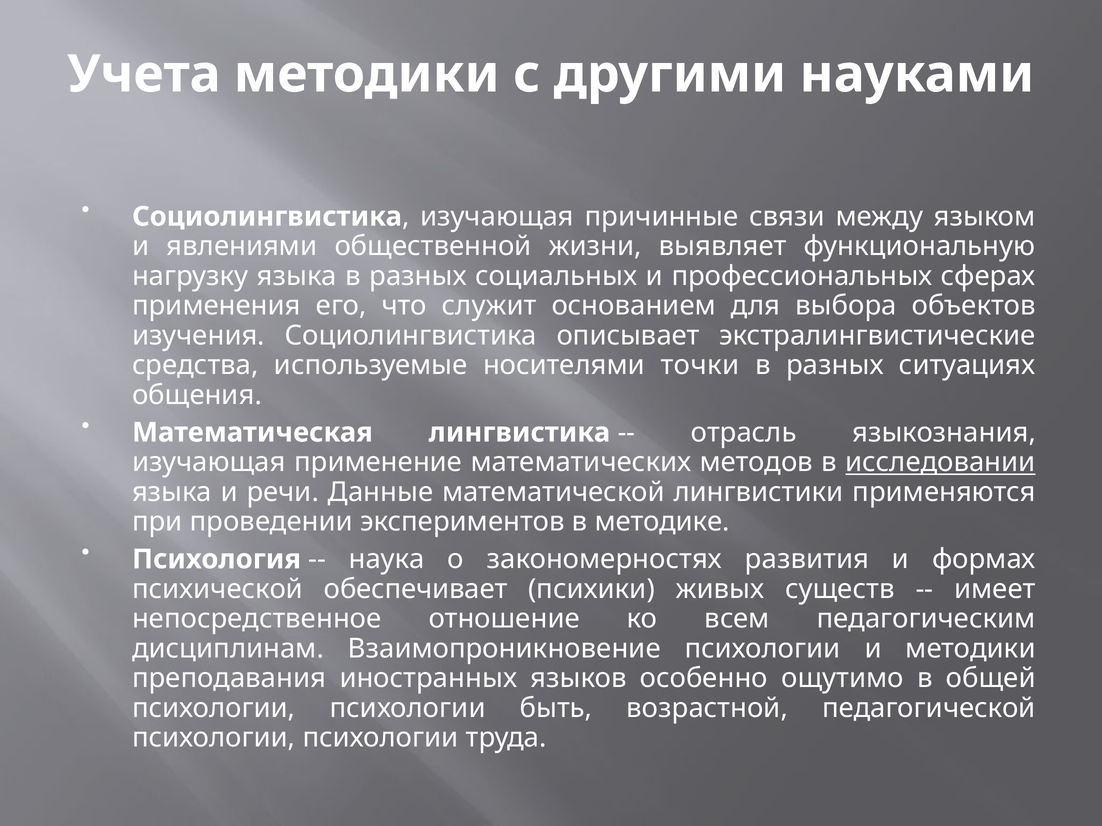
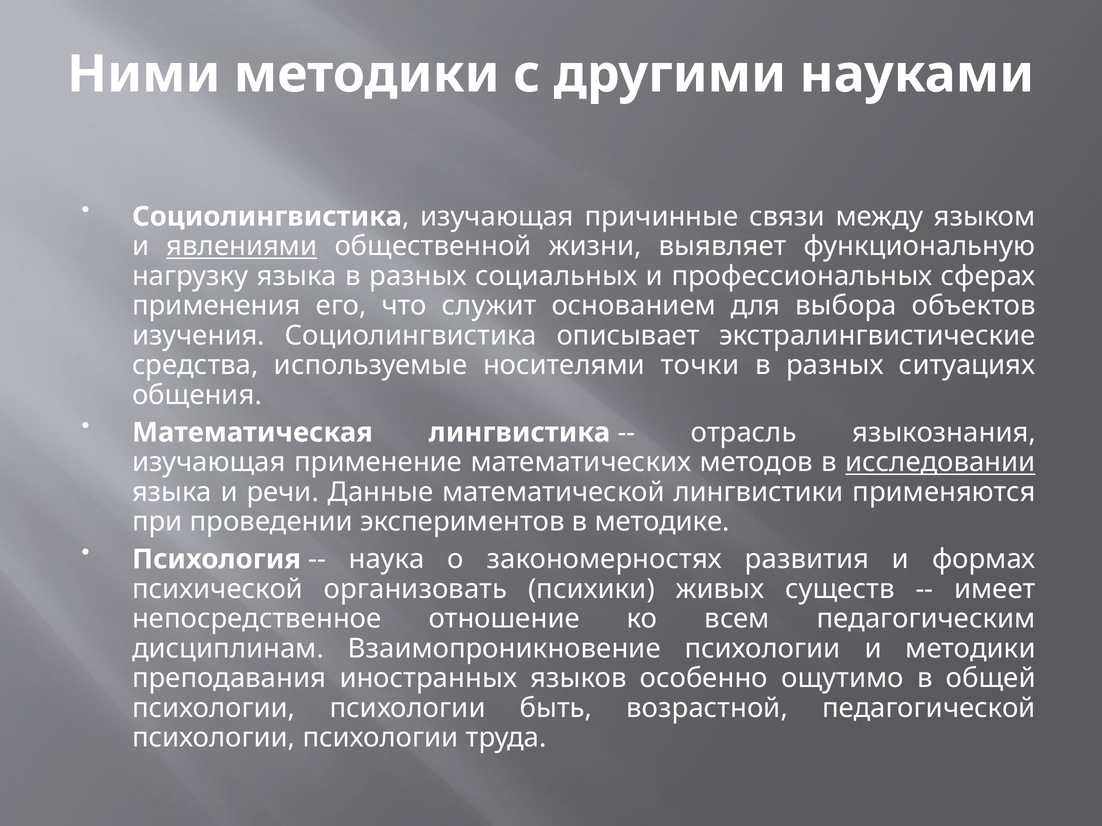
Учета: Учета -> Ними (144, 74)
явлениями underline: none -> present (242, 246)
обеспечивает: обеспечивает -> организовать (416, 589)
